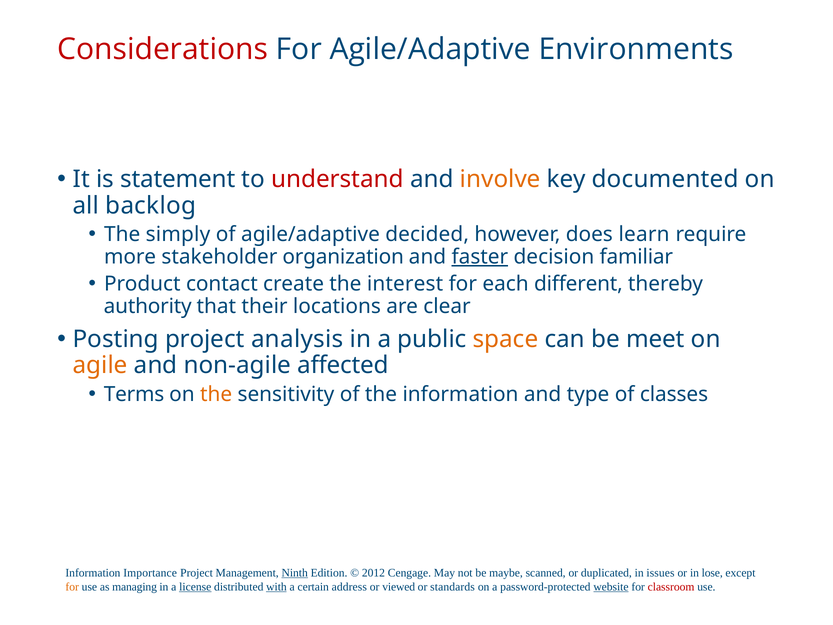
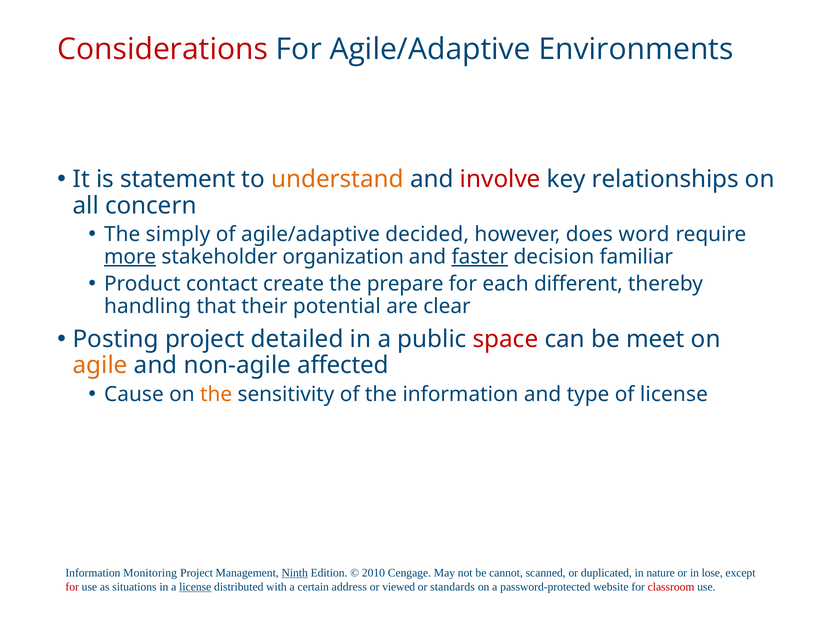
understand colour: red -> orange (337, 179)
involve colour: orange -> red (500, 179)
documented: documented -> relationships (665, 179)
backlog: backlog -> concern (151, 206)
learn: learn -> word (644, 234)
more underline: none -> present (130, 257)
interest: interest -> prepare (405, 284)
authority: authority -> handling (148, 306)
locations: locations -> potential (337, 306)
analysis: analysis -> detailed (297, 339)
space colour: orange -> red (506, 339)
Terms: Terms -> Cause (134, 394)
of classes: classes -> license (674, 394)
Importance: Importance -> Monitoring (150, 573)
2012: 2012 -> 2010 (374, 573)
maybe: maybe -> cannot (506, 573)
issues: issues -> nature (661, 573)
for colour: orange -> red (72, 587)
managing: managing -> situations (134, 587)
with underline: present -> none (276, 587)
website underline: present -> none (611, 587)
